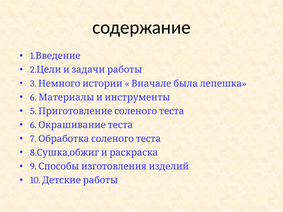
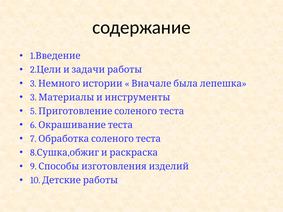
6: 6 -> 3 (33, 97)
